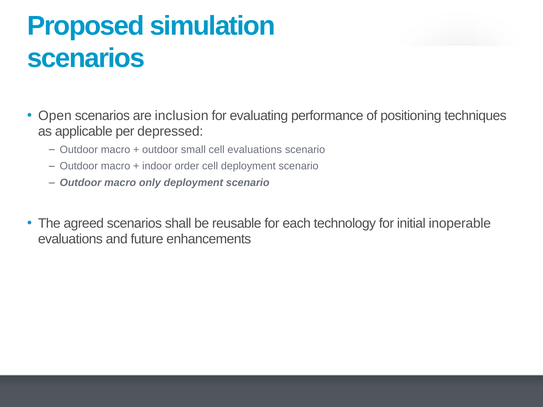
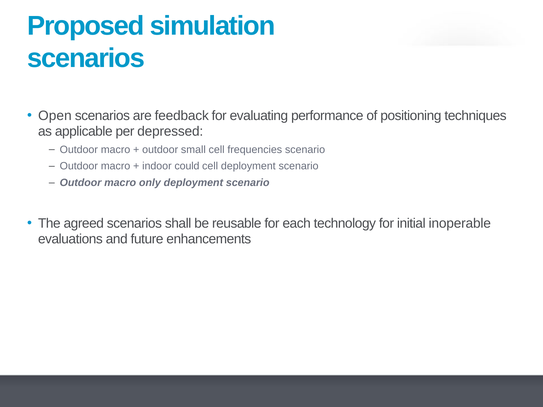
inclusion: inclusion -> feedback (182, 116)
cell evaluations: evaluations -> frequencies (255, 150)
order: order -> could (187, 166)
